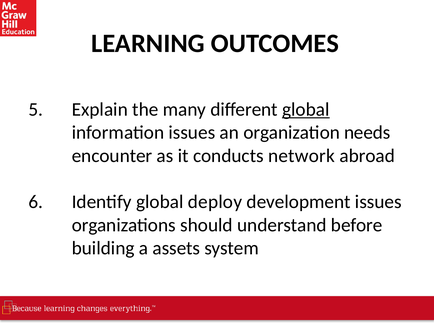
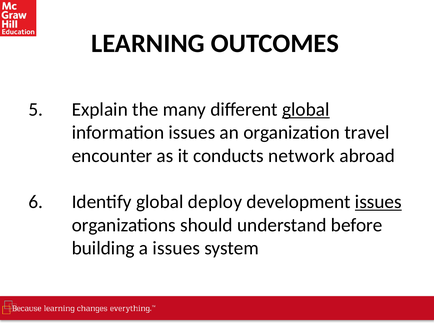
needs: needs -> travel (367, 133)
issues underline: none -> present (378, 202)
a assets: assets -> issues (176, 249)
